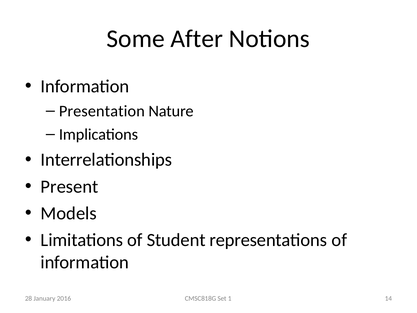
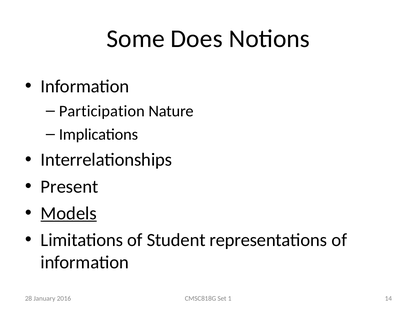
After: After -> Does (197, 39)
Presentation: Presentation -> Participation (102, 111)
Models underline: none -> present (69, 213)
